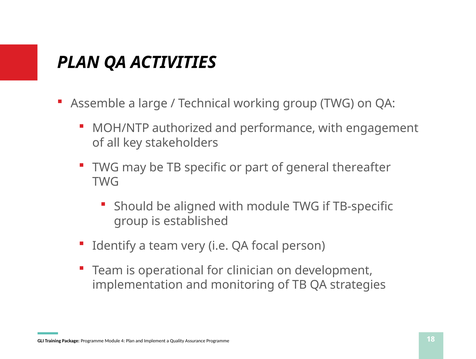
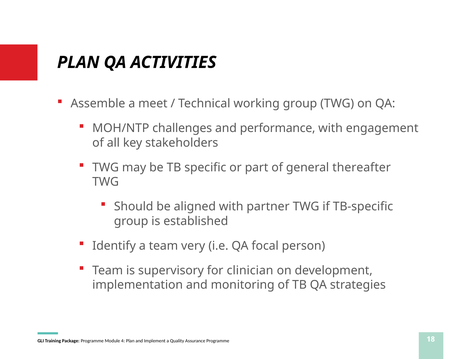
large: large -> meet (153, 103)
authorized: authorized -> challenges (182, 128)
with module: module -> partner (268, 206)
operational: operational -> supervisory (171, 270)
